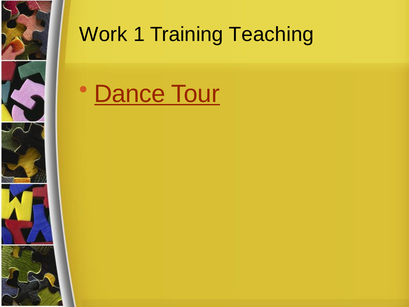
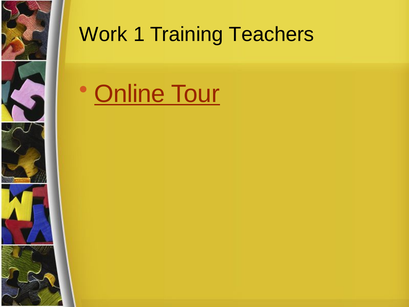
Teaching: Teaching -> Teachers (272, 34)
Dance: Dance -> Online (130, 94)
